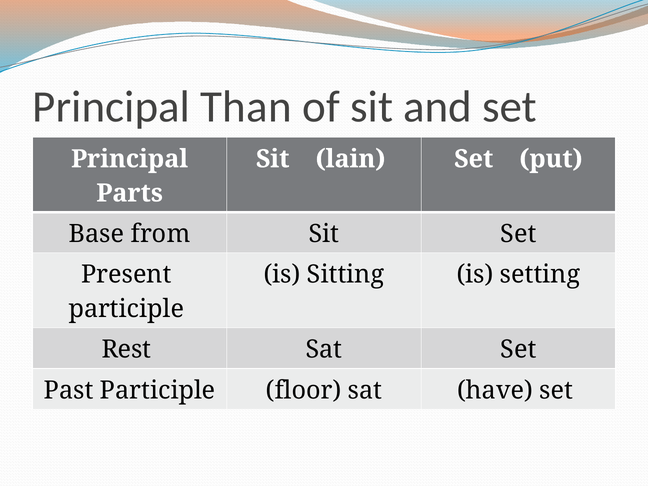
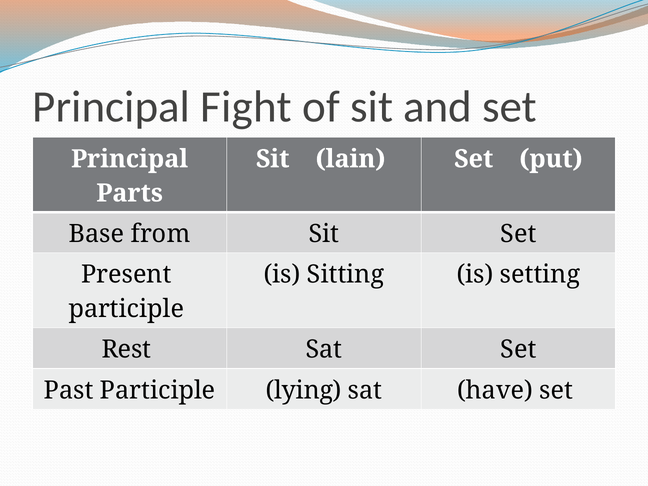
Than: Than -> Fight (246, 107)
floor: floor -> lying (304, 390)
